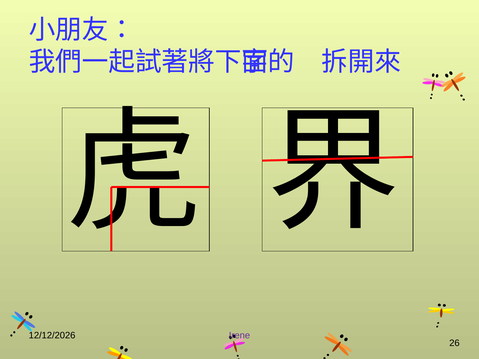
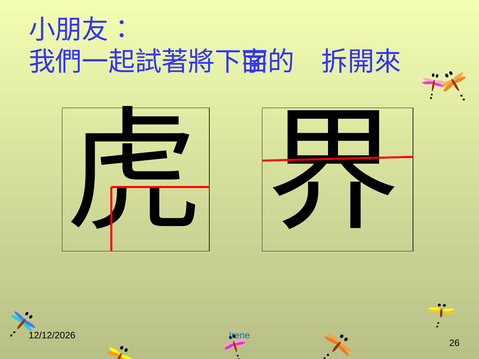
Irene colour: purple -> blue (239, 336)
